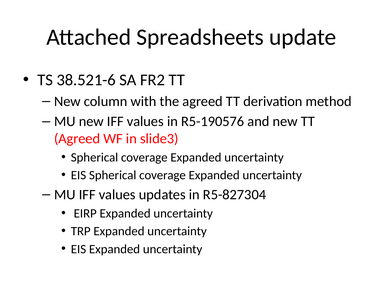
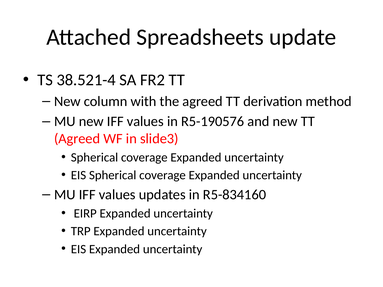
38.521-6: 38.521-6 -> 38.521-4 (86, 80)
R5-827304: R5-827304 -> R5-834160 (235, 195)
